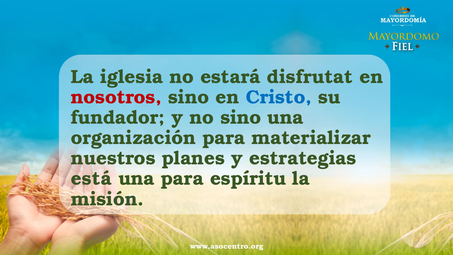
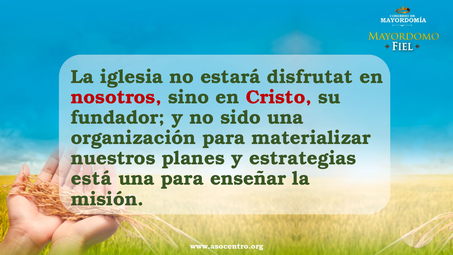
Cristo colour: blue -> red (279, 97)
no sino: sino -> sido (241, 117)
espíritu: espíritu -> enseñar (248, 179)
